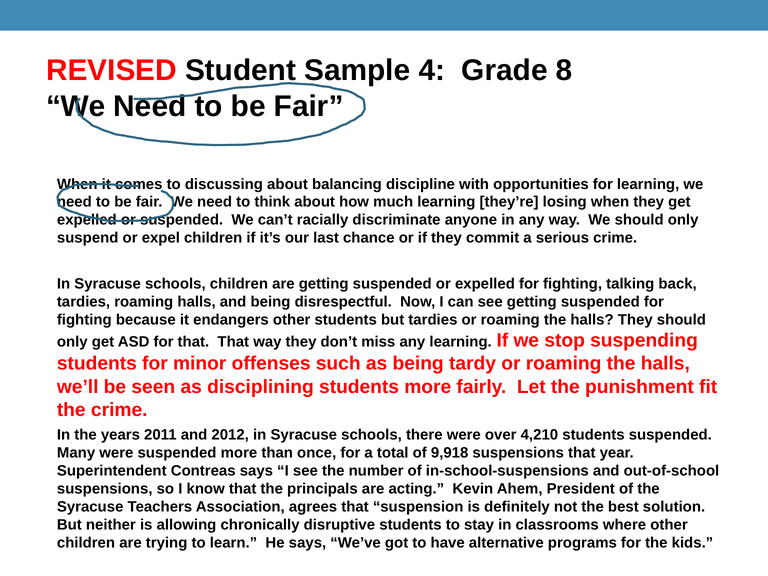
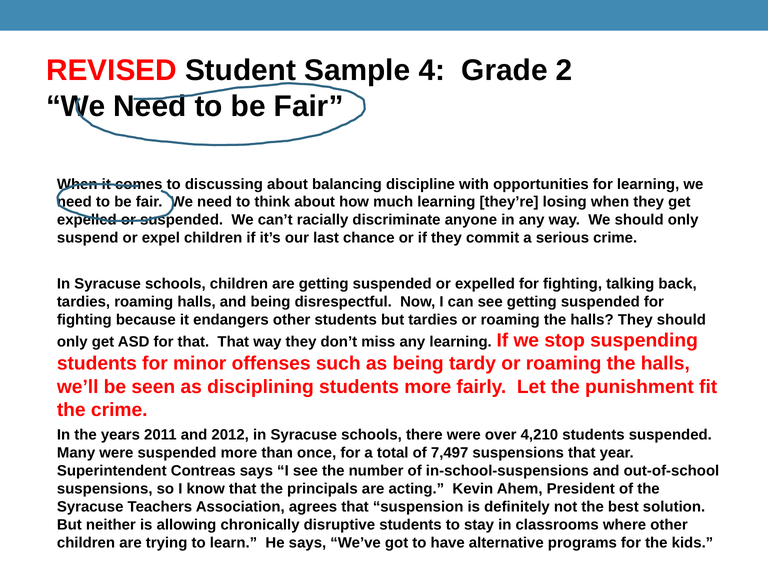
8: 8 -> 2 (564, 71)
9,918: 9,918 -> 7,497 (450, 453)
